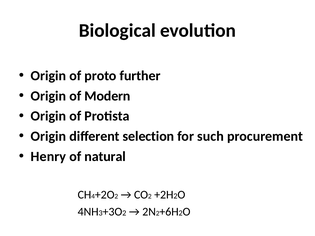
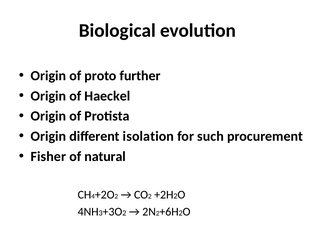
Modern: Modern -> Haeckel (107, 96)
selection: selection -> isolation (148, 136)
Henry: Henry -> Fisher (48, 157)
